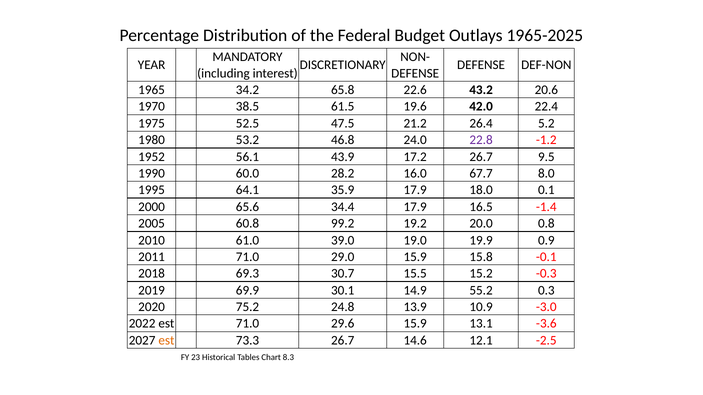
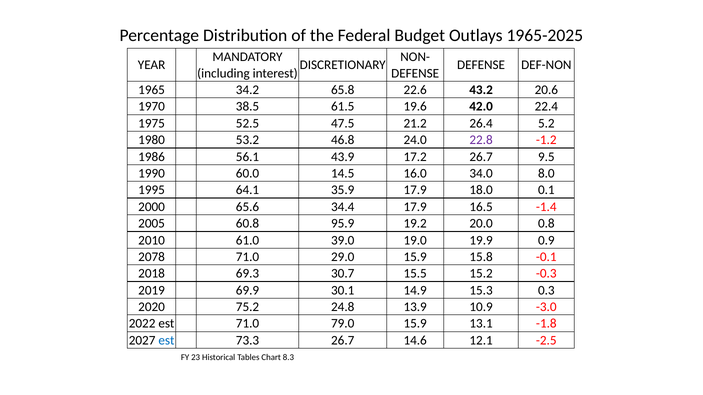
1952: 1952 -> 1986 (152, 157)
28.2: 28.2 -> 14.5 (343, 174)
67.7: 67.7 -> 34.0 (481, 174)
99.2: 99.2 -> 95.9 (343, 224)
2011: 2011 -> 2078 (152, 257)
55.2: 55.2 -> 15.3 (481, 291)
29.6: 29.6 -> 79.0 (343, 324)
-3.6: -3.6 -> -1.8 (546, 324)
est colour: orange -> blue (166, 341)
